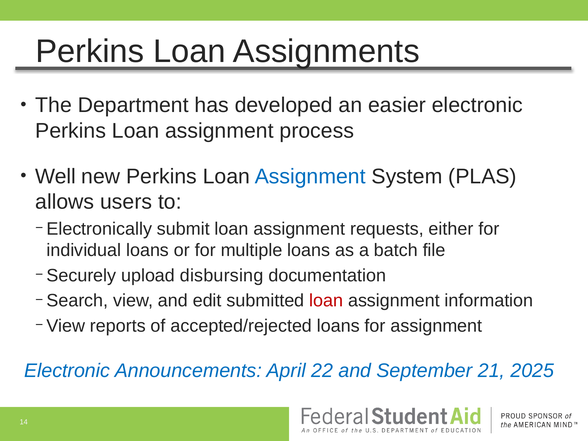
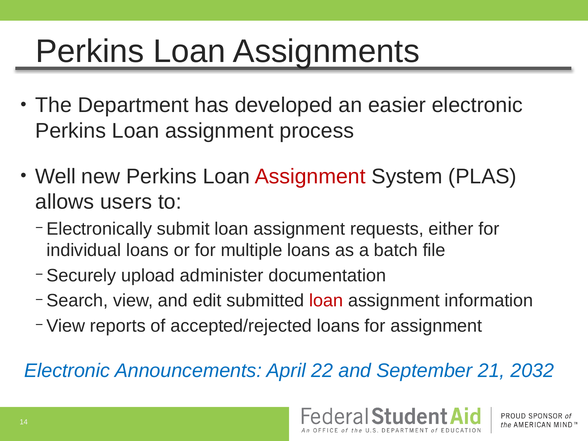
Assignment colour: blue -> red (310, 177)
disbursing: disbursing -> administer (222, 276)
2025: 2025 -> 2032 (532, 371)
